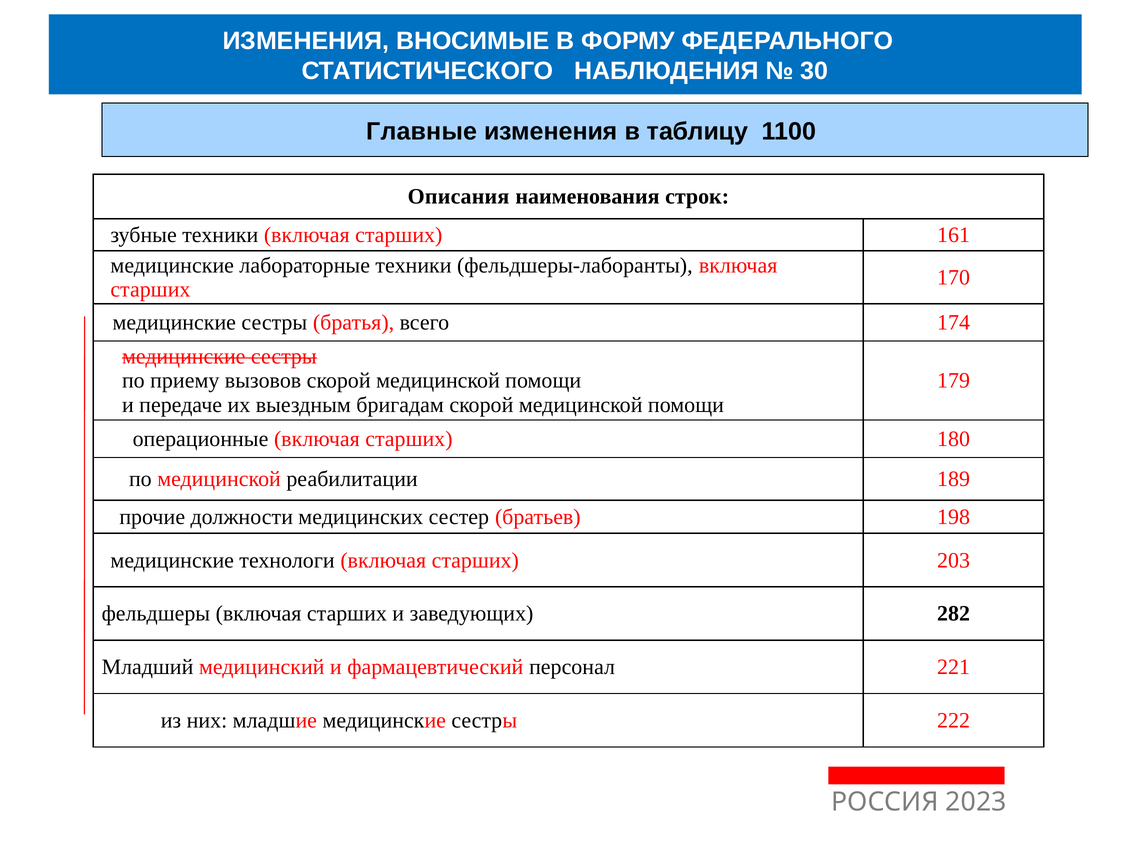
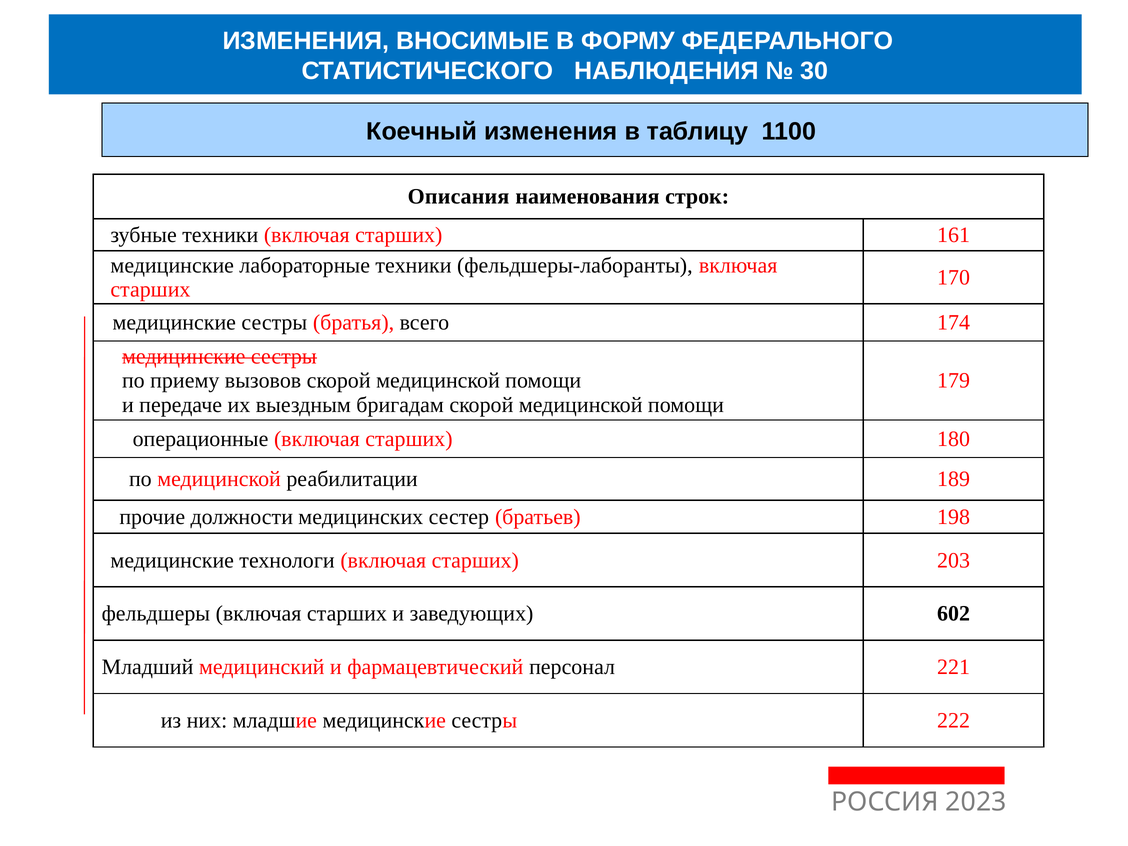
Главные: Главные -> Коечный (422, 132)
282: 282 -> 602 (954, 614)
